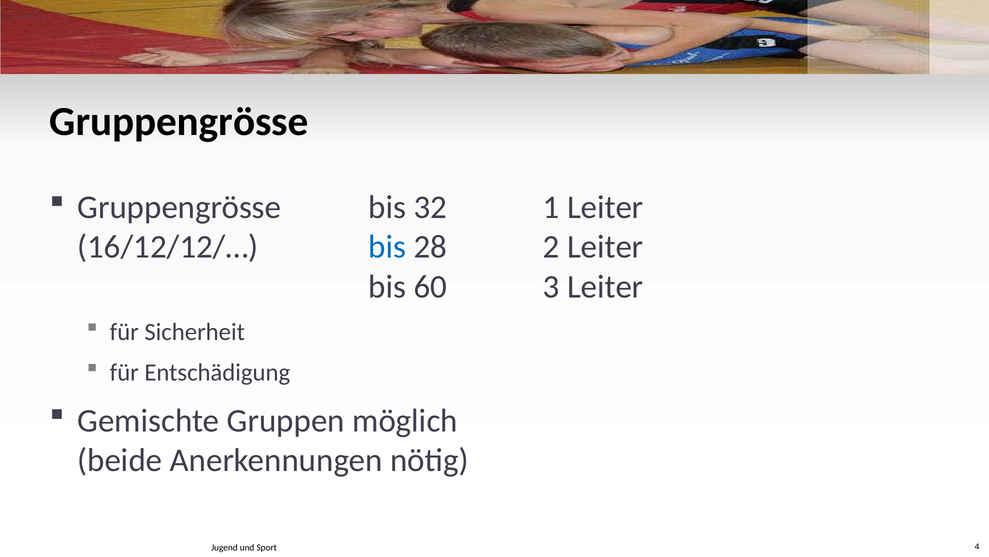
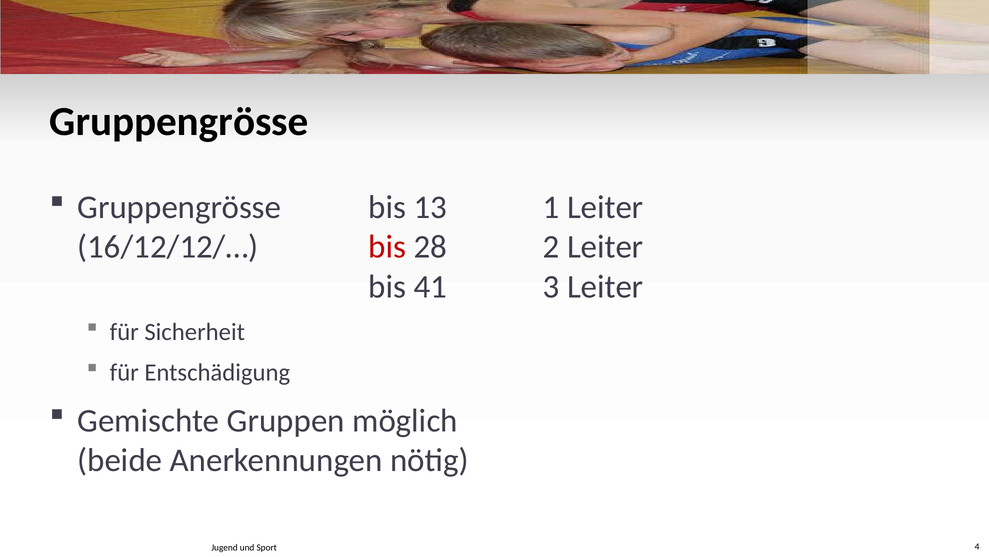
32: 32 -> 13 (430, 207)
bis colour: blue -> red (387, 247)
60: 60 -> 41 (430, 286)
